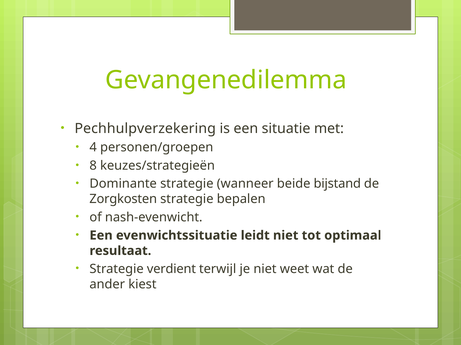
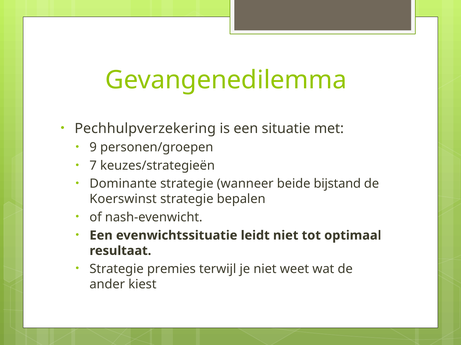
4: 4 -> 9 (93, 148)
8: 8 -> 7 (93, 166)
Zorgkosten: Zorgkosten -> Koerswinst (123, 200)
verdient: verdient -> premies (171, 269)
